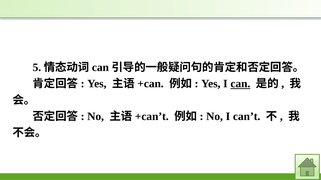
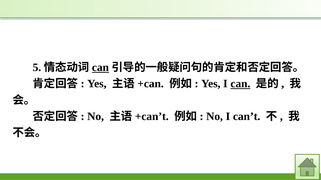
can underline: none -> present (100, 68)
